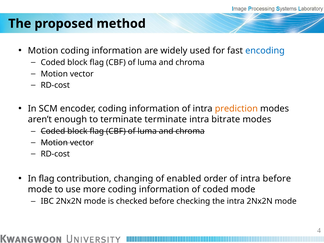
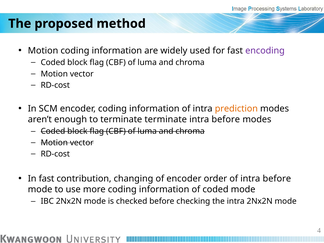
encoding colour: blue -> purple (265, 51)
bitrate: bitrate -> before (226, 119)
In flag: flag -> fast (47, 179)
of enabled: enabled -> encoder (184, 179)
